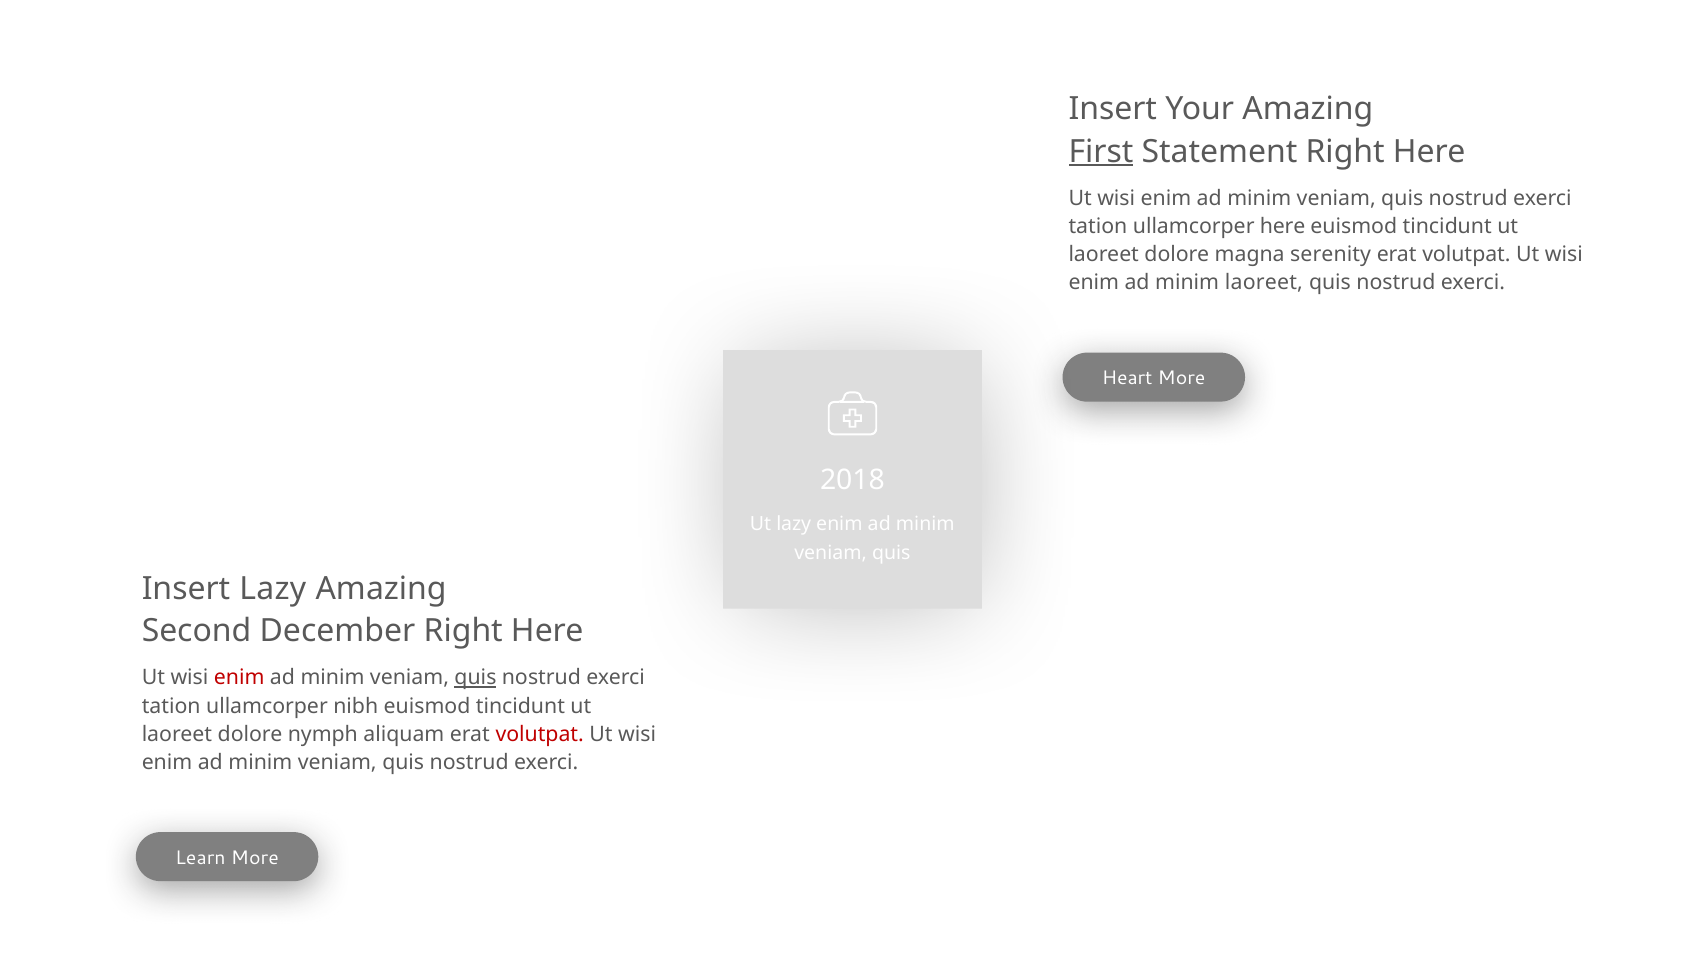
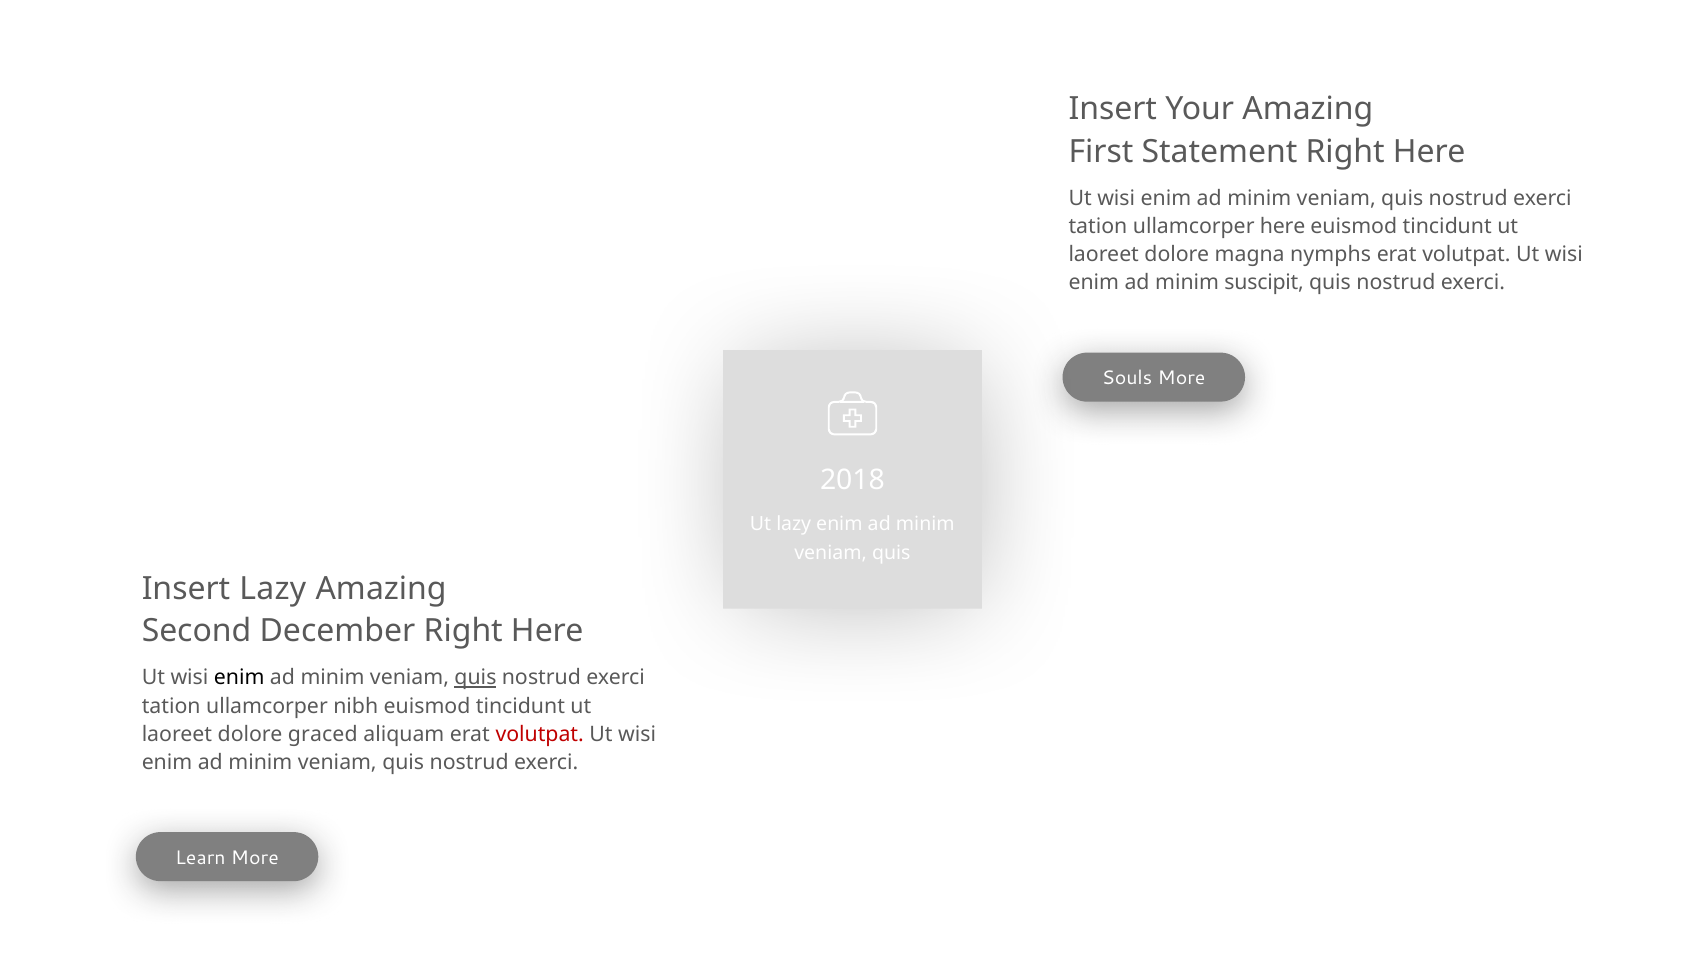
First underline: present -> none (1101, 152)
serenity: serenity -> nymphs (1331, 255)
minim laoreet: laoreet -> suscipit (1264, 283)
Heart: Heart -> Souls (1127, 378)
enim colour: red -> black (239, 678)
nymph: nymph -> graced (323, 734)
